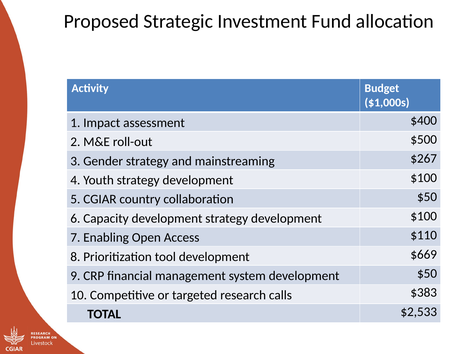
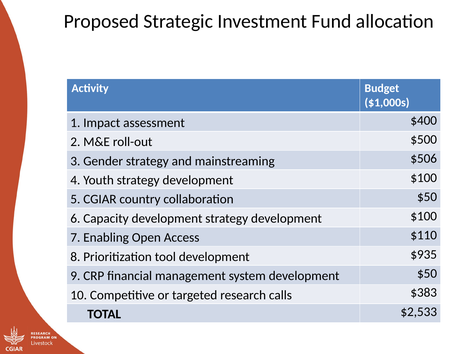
$267: $267 -> $506 (424, 159)
$669: $669 -> $935 (424, 254)
